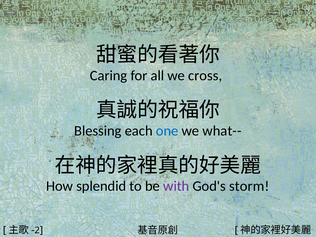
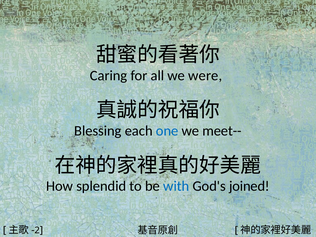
cross: cross -> were (205, 76)
what--: what-- -> meet-- (222, 131)
with colour: purple -> blue (176, 186)
storm: storm -> joined (249, 186)
